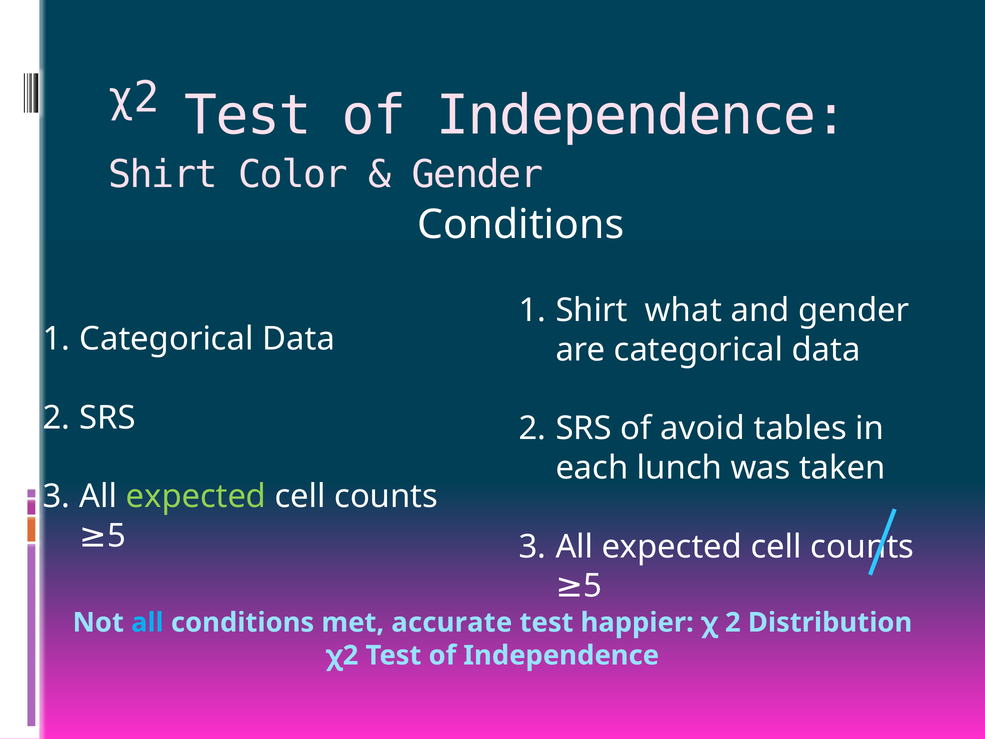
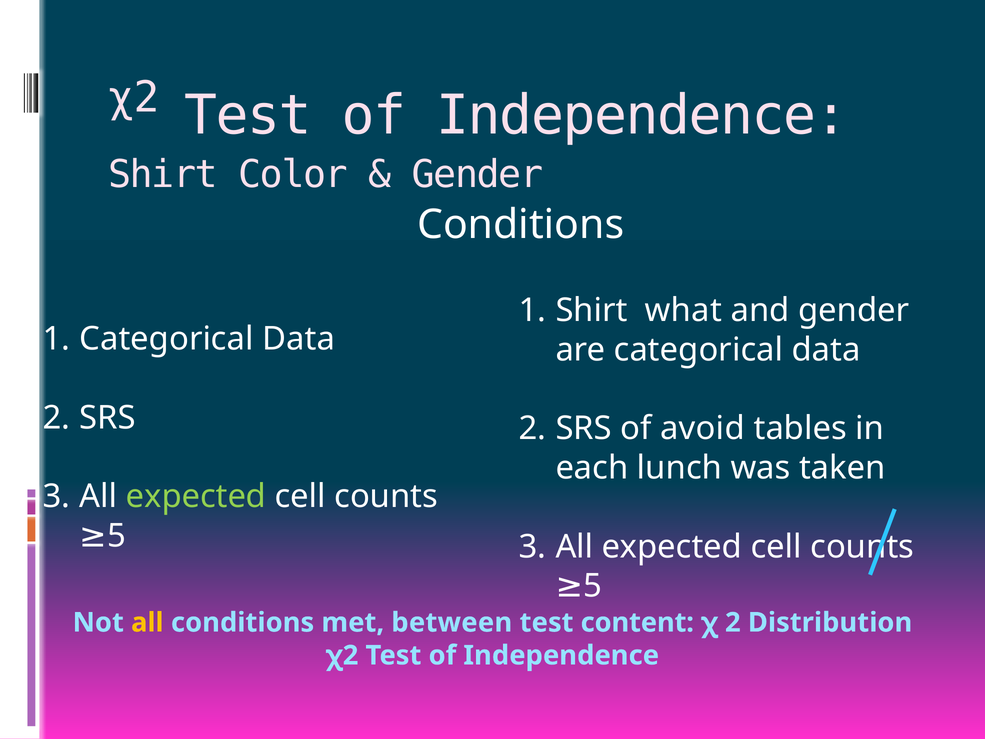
all colour: light blue -> yellow (147, 622)
accurate: accurate -> between (452, 622)
happier: happier -> content (637, 622)
